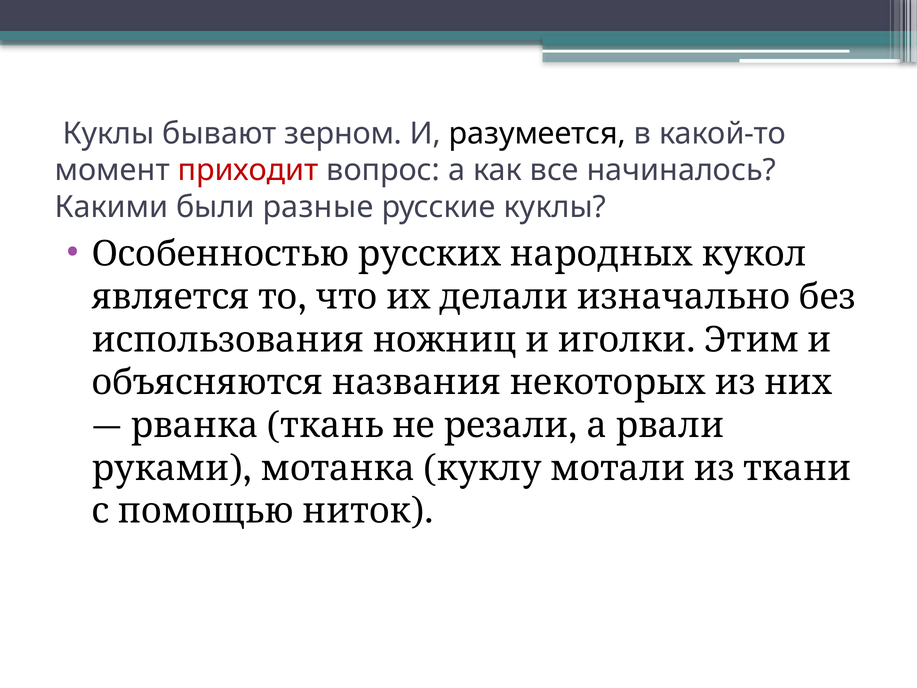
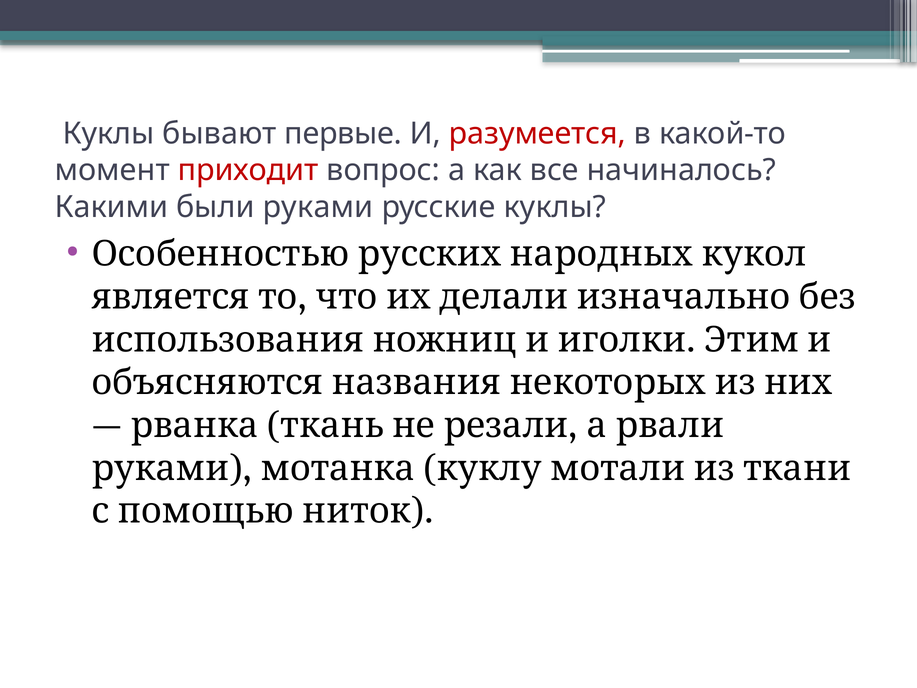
зерном: зерном -> первые (343, 134)
разумеется colour: black -> red (538, 134)
были разные: разные -> руками (318, 207)
